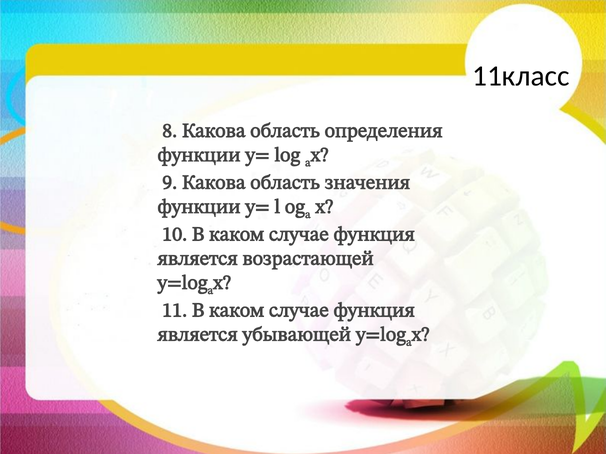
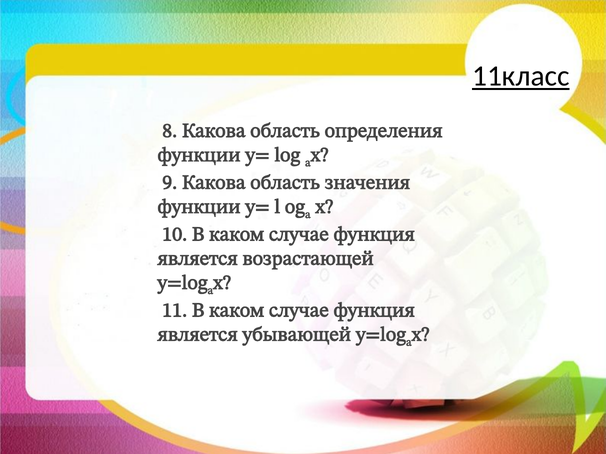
11класс underline: none -> present (521, 76)
